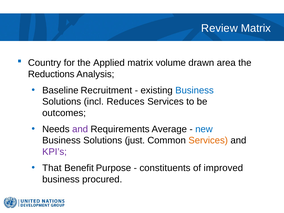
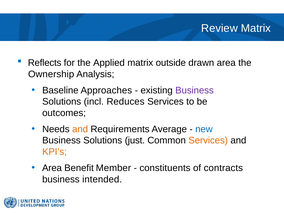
Country: Country -> Reflects (45, 63)
volume: volume -> outside (171, 63)
Reductions: Reductions -> Ownership (51, 74)
Recruitment: Recruitment -> Approaches (106, 90)
Business colour: blue -> purple (194, 90)
and colour: purple -> orange (80, 129)
KPI’s colour: purple -> orange (55, 152)
That: That -> Area (52, 168)
Purpose: Purpose -> Member (113, 168)
improved: improved -> contracts (223, 168)
procured: procured -> intended (102, 179)
